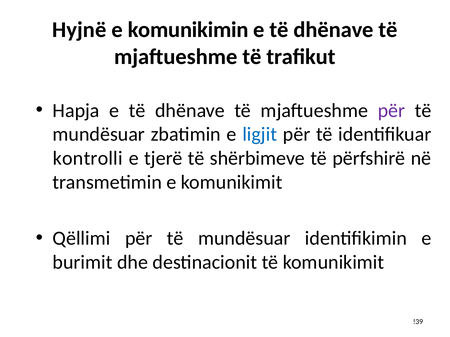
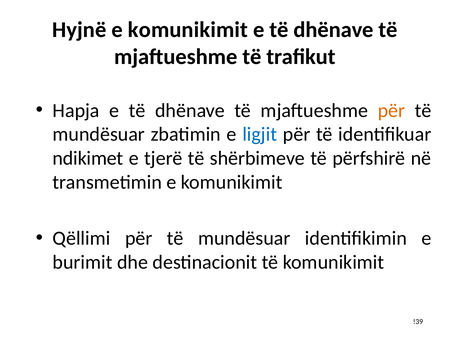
komunikimin: komunikimin -> komunikimit (188, 30)
për colour: purple -> orange (391, 111)
kontrolli: kontrolli -> ndikimet (88, 159)
